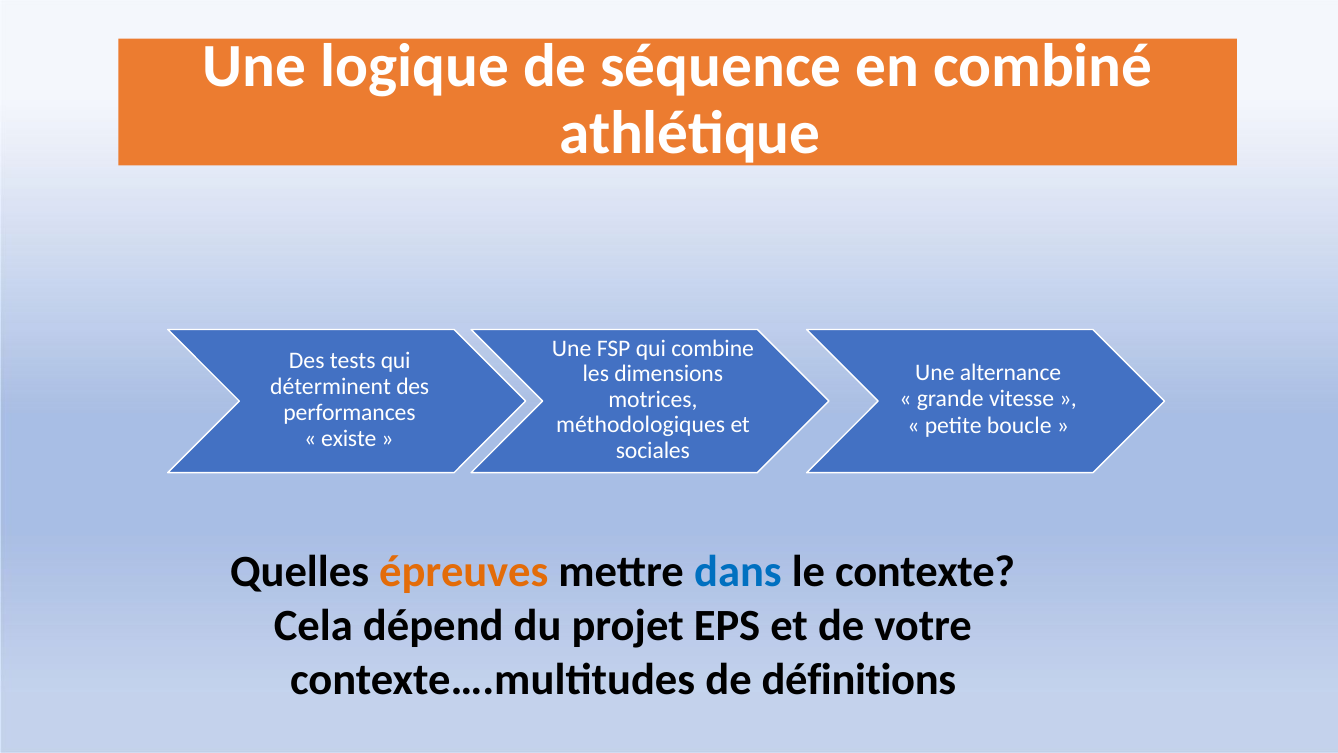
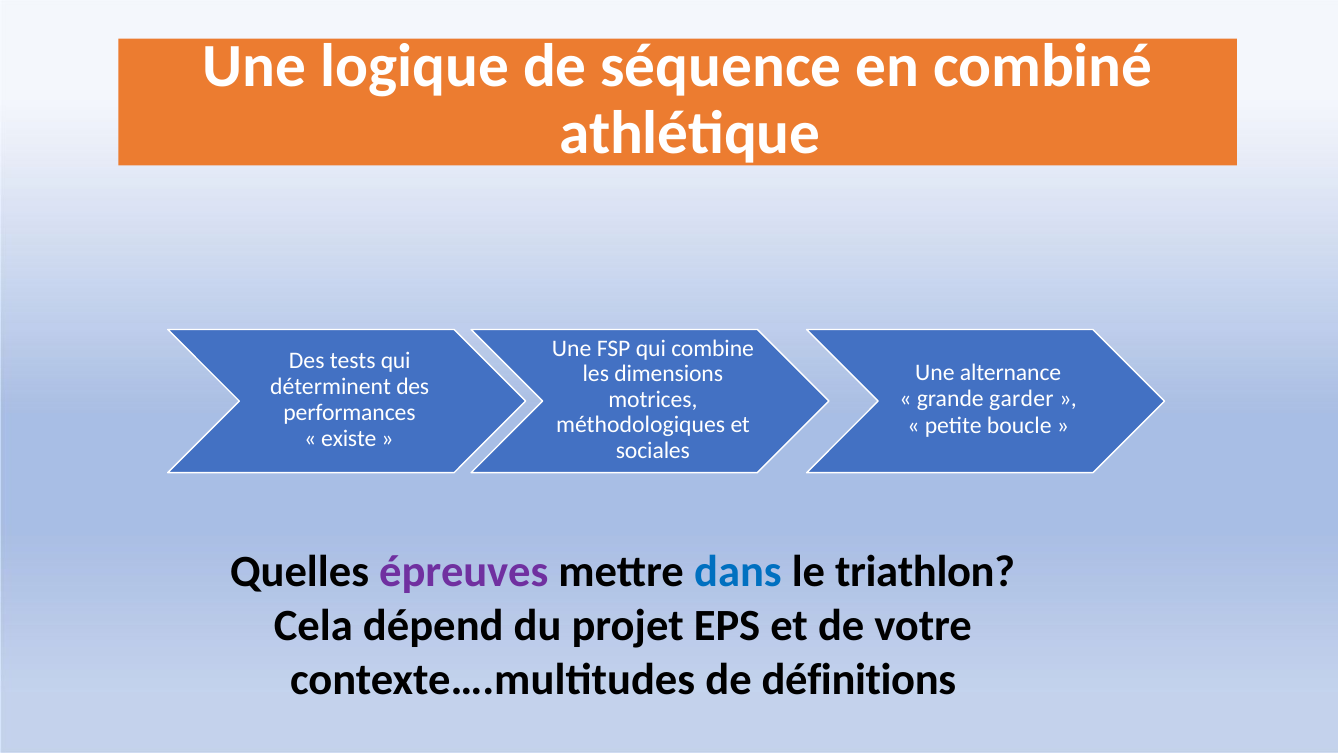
vitesse: vitesse -> garder (1021, 398)
épreuves colour: orange -> purple (464, 572)
contexte: contexte -> triathlon (925, 572)
